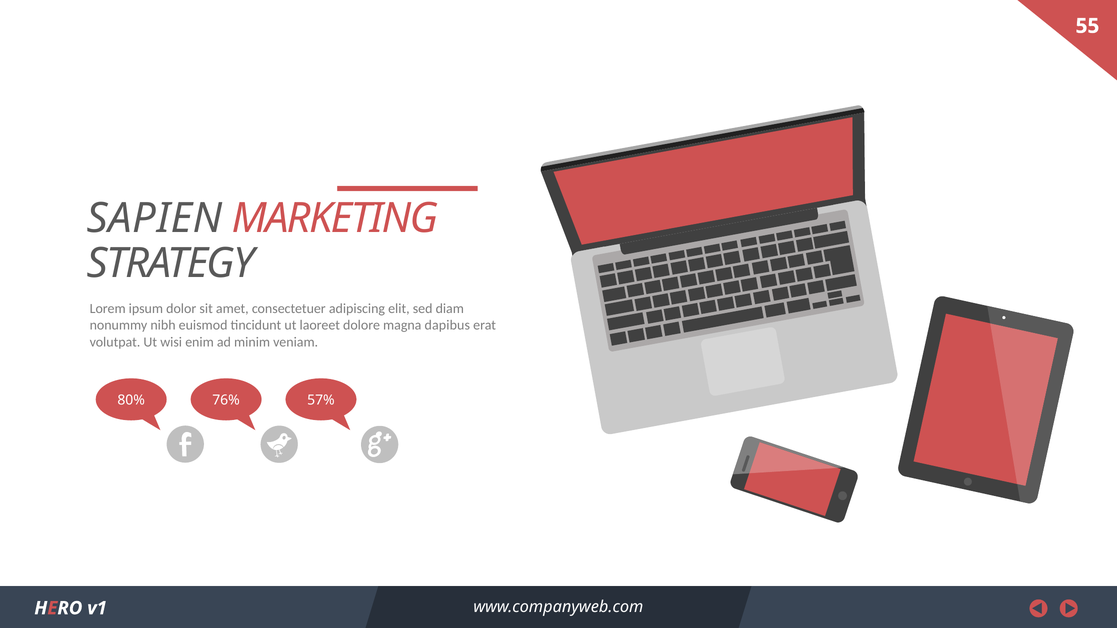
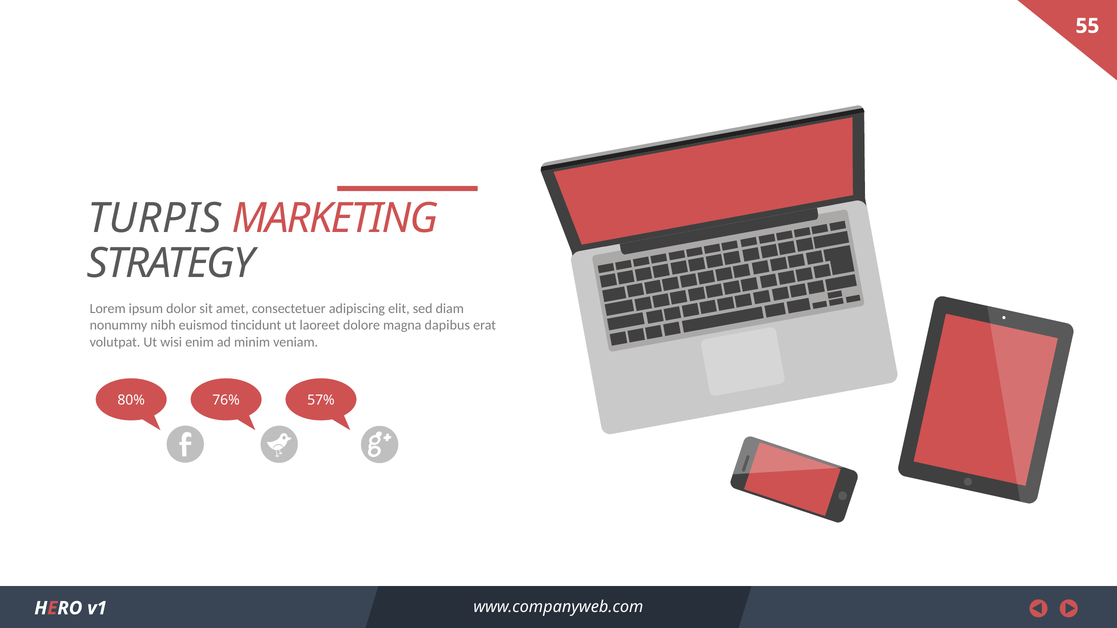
SAPIEN: SAPIEN -> TURPIS (155, 218)
